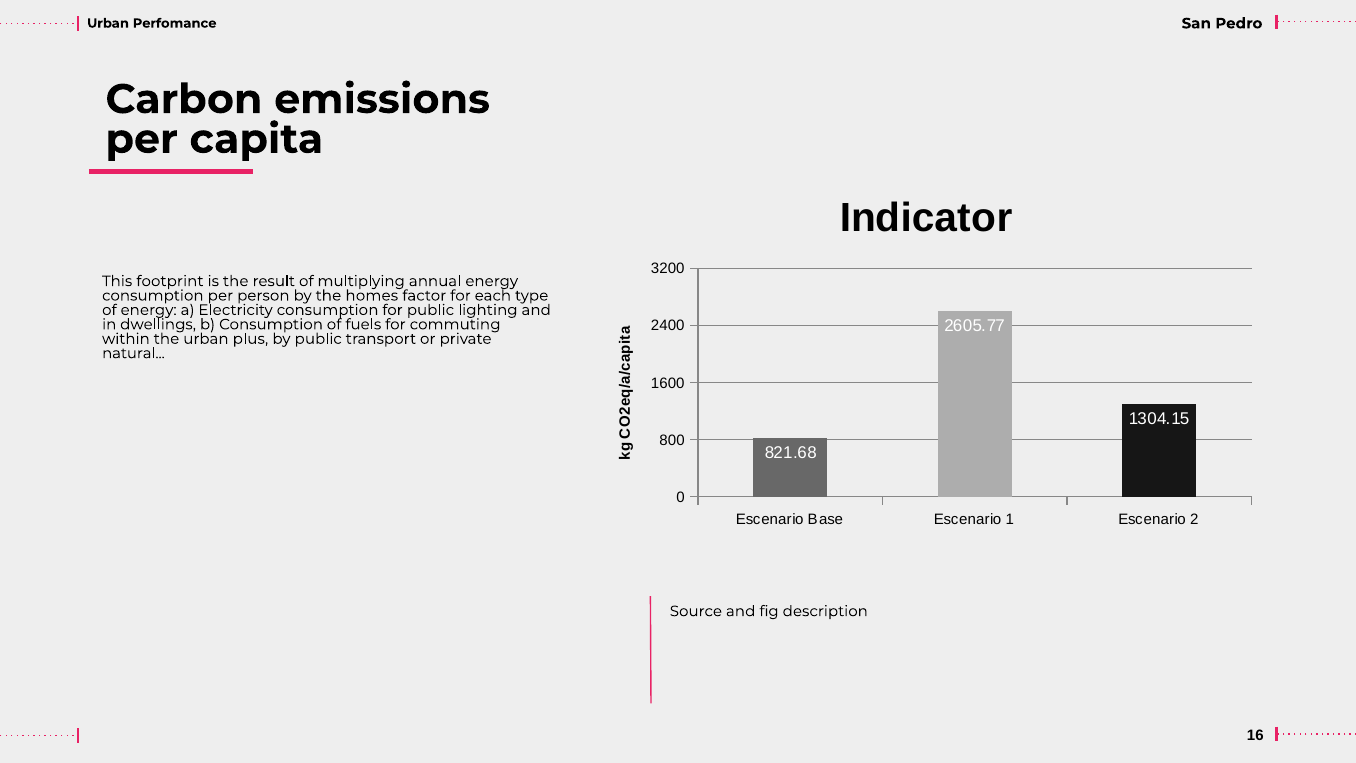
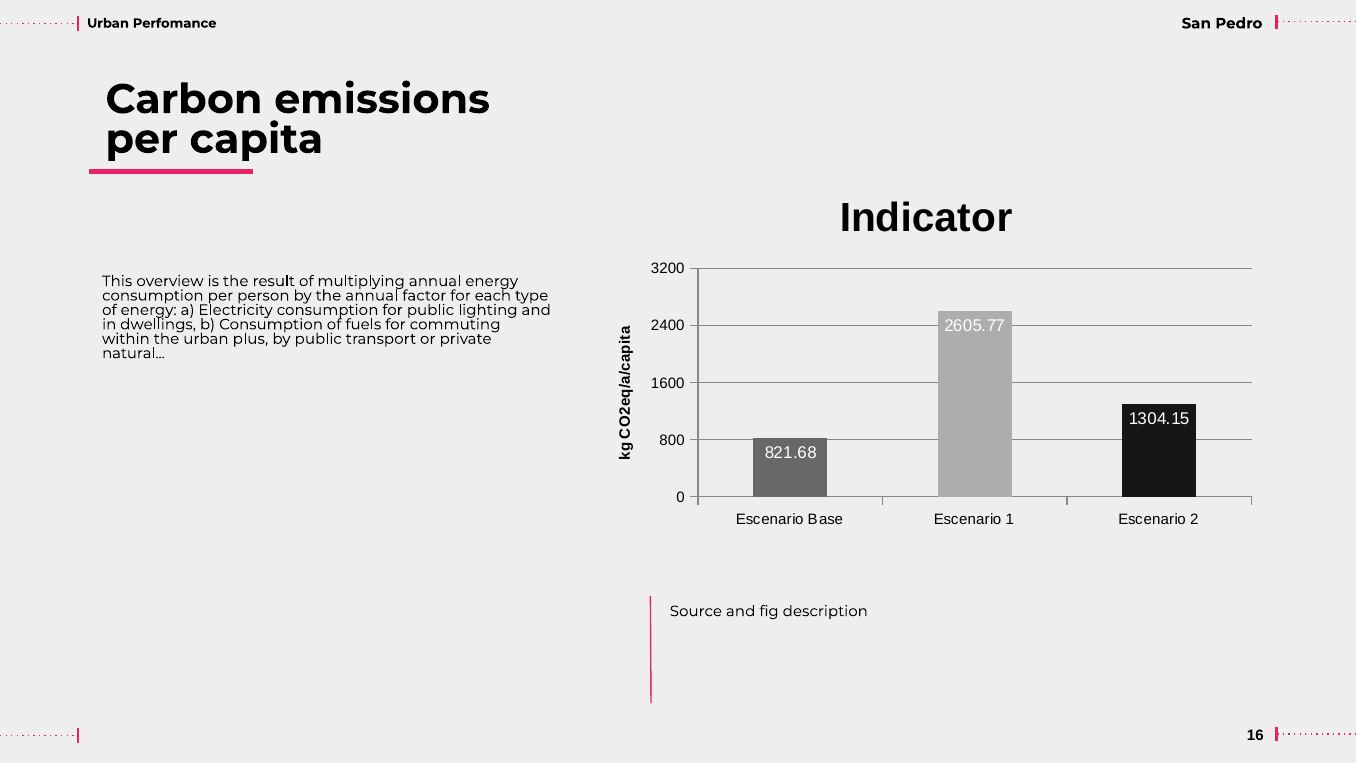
footprint: footprint -> overview (170, 281)
the homes: homes -> annual (372, 295)
